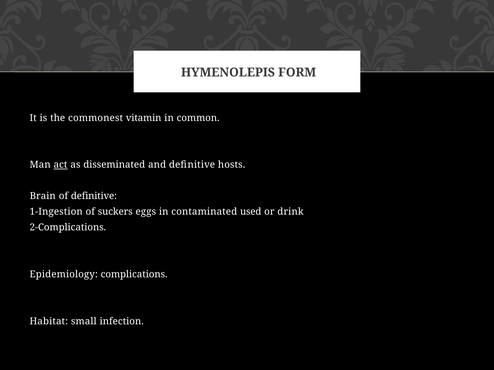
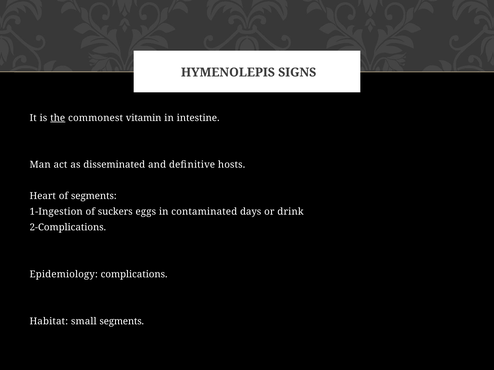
FORM: FORM -> SIGNS (297, 72)
the underline: none -> present (58, 118)
common: common -> intestine (198, 118)
act underline: present -> none (61, 165)
Brain: Brain -> Heart (43, 196)
of definitive: definitive -> segments (94, 196)
used: used -> days (251, 212)
small infection: infection -> segments (122, 322)
